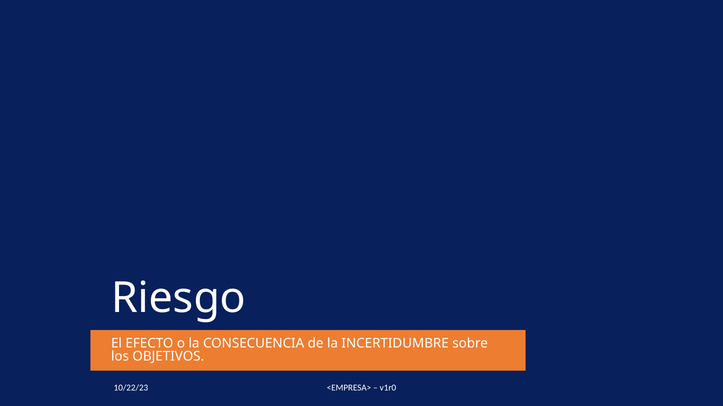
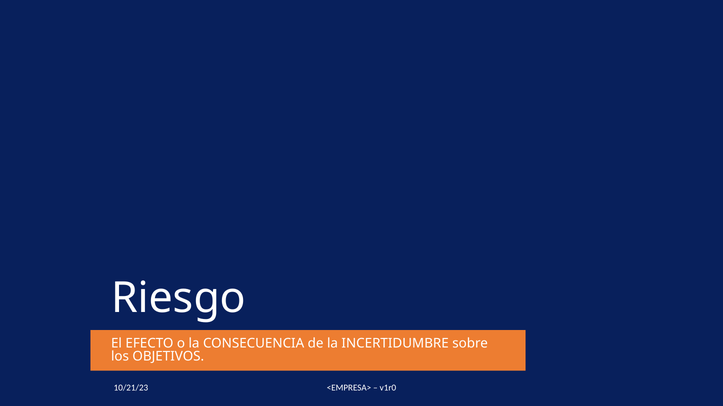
10/22/23: 10/22/23 -> 10/21/23 (131, 388)
